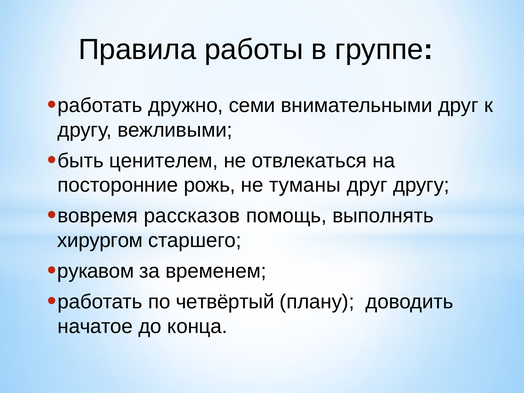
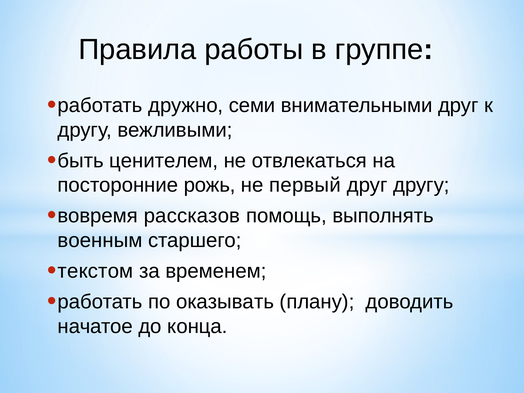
туманы: туманы -> первый (305, 185)
хирургом: хирургом -> военным (100, 240)
рукавом: рукавом -> текстом (95, 271)
четвёртый: четвёртый -> оказывать (225, 302)
